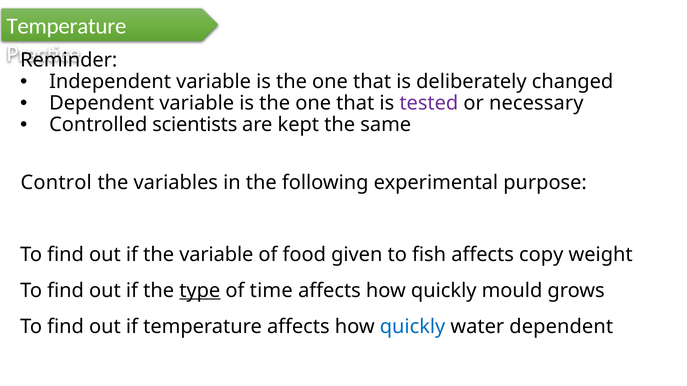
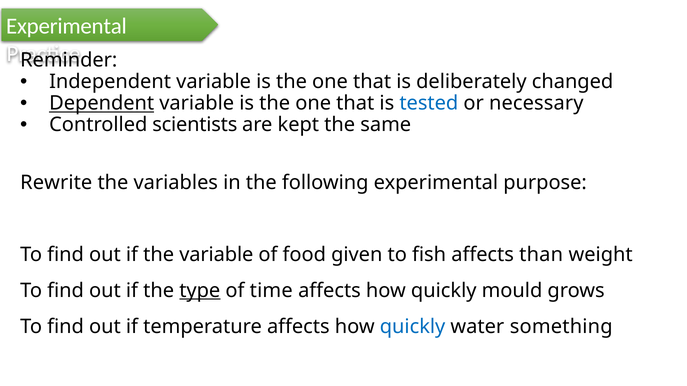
Temperature: Temperature -> Experimental (66, 26)
Dependent underline: none -> present (102, 103)
tested colour: purple -> blue (429, 103)
Control: Control -> Rewrite (56, 183)
copy: copy -> than (541, 255)
water dependent: dependent -> something (561, 327)
